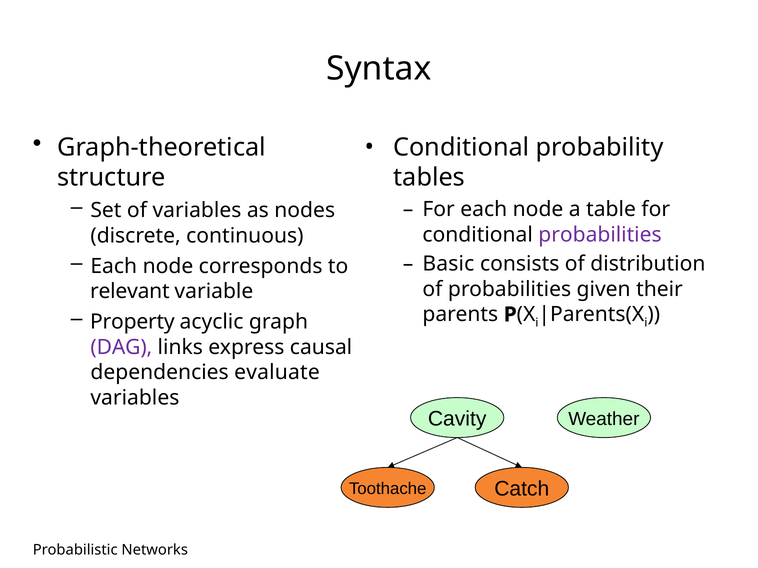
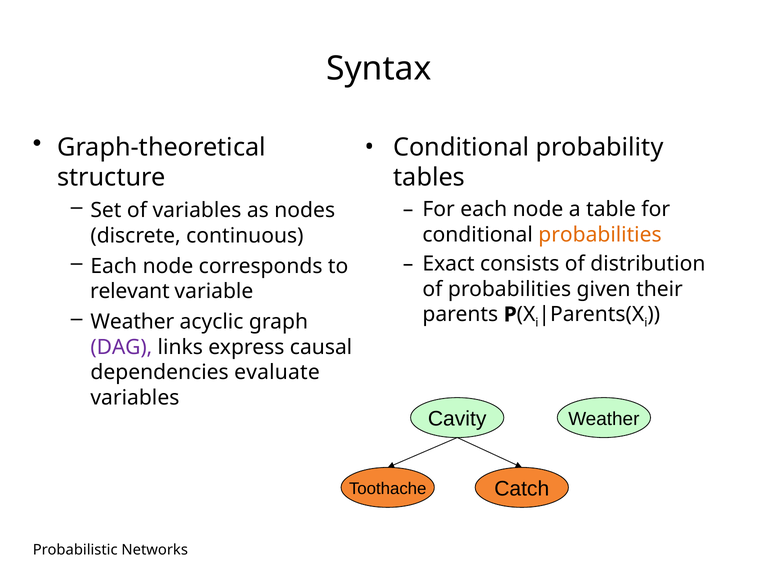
probabilities colour: purple -> orange (600, 235)
Basic: Basic -> Exact (449, 264)
Property: Property -> Weather (132, 322)
